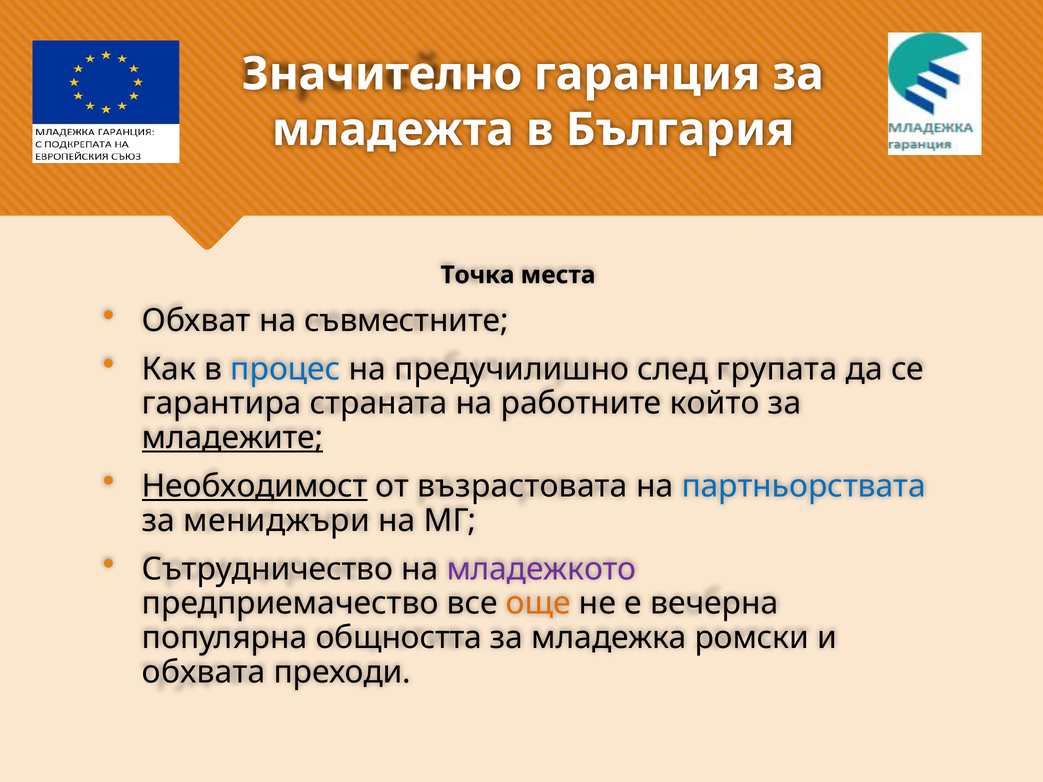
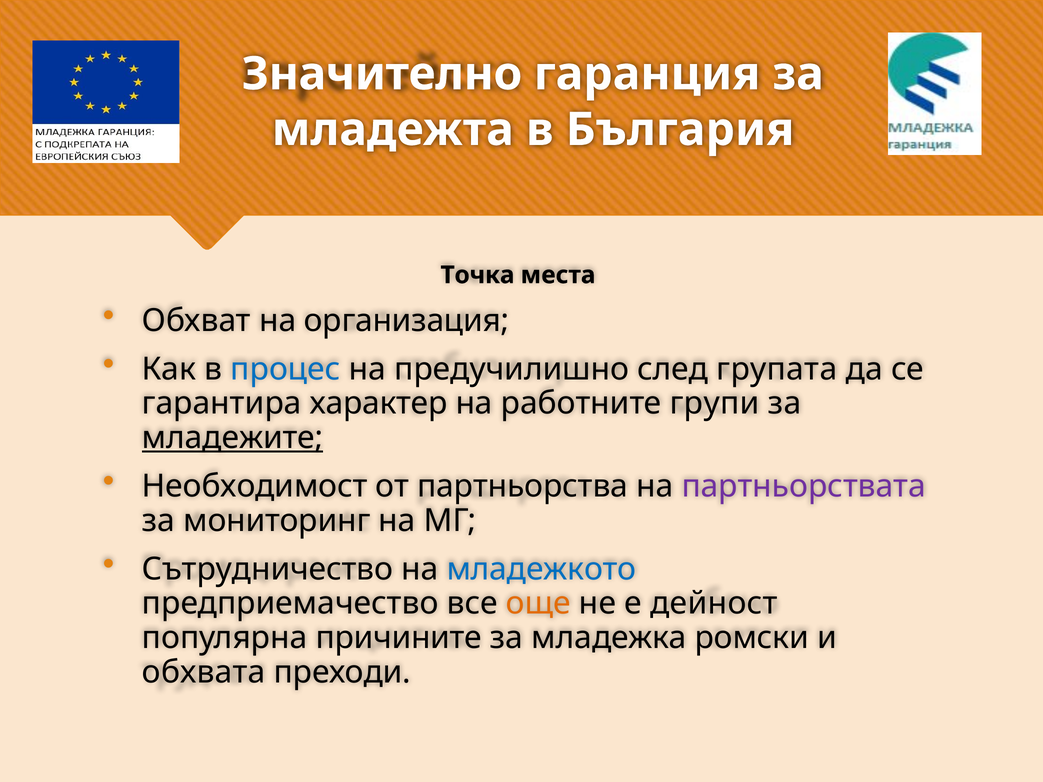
съвместните: съвместните -> организация (407, 321)
страната: страната -> характер (379, 404)
който: който -> групи (715, 404)
Необходимост underline: present -> none (255, 486)
възрастовата: възрастовата -> партньорства (523, 486)
партньорствата colour: blue -> purple (804, 486)
мениджъри: мениджъри -> мониторинг (277, 521)
младежкото colour: purple -> blue (541, 569)
вечерна: вечерна -> дейност (714, 604)
общността: общността -> причините (399, 638)
